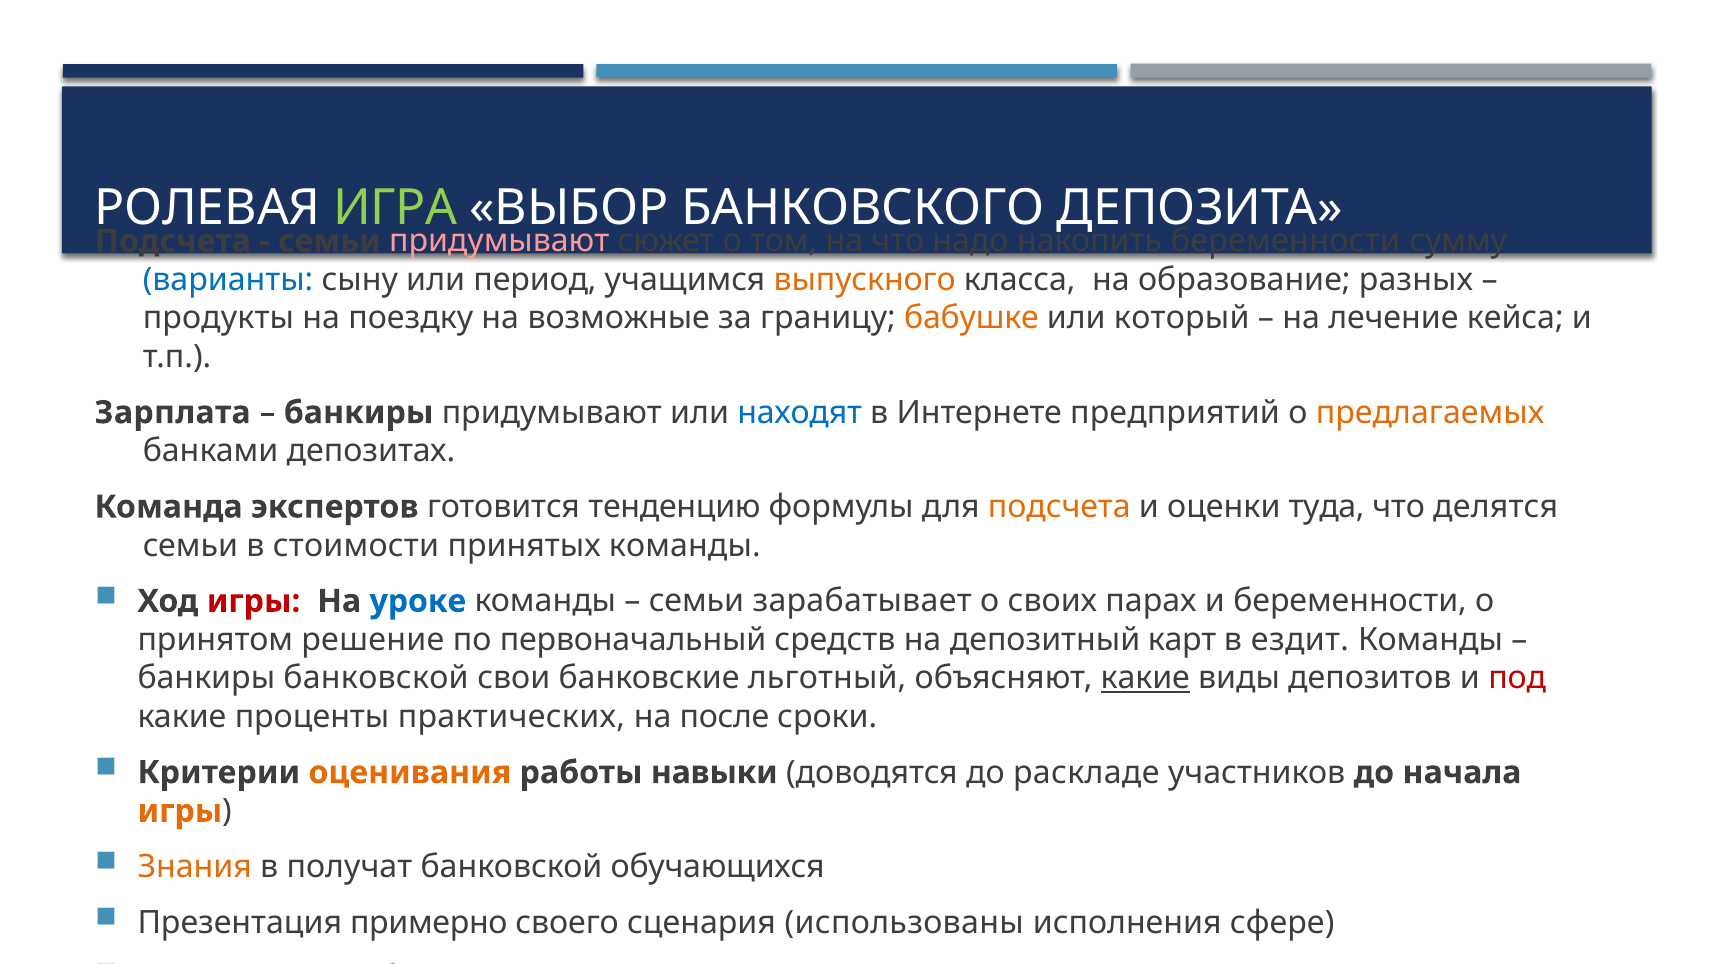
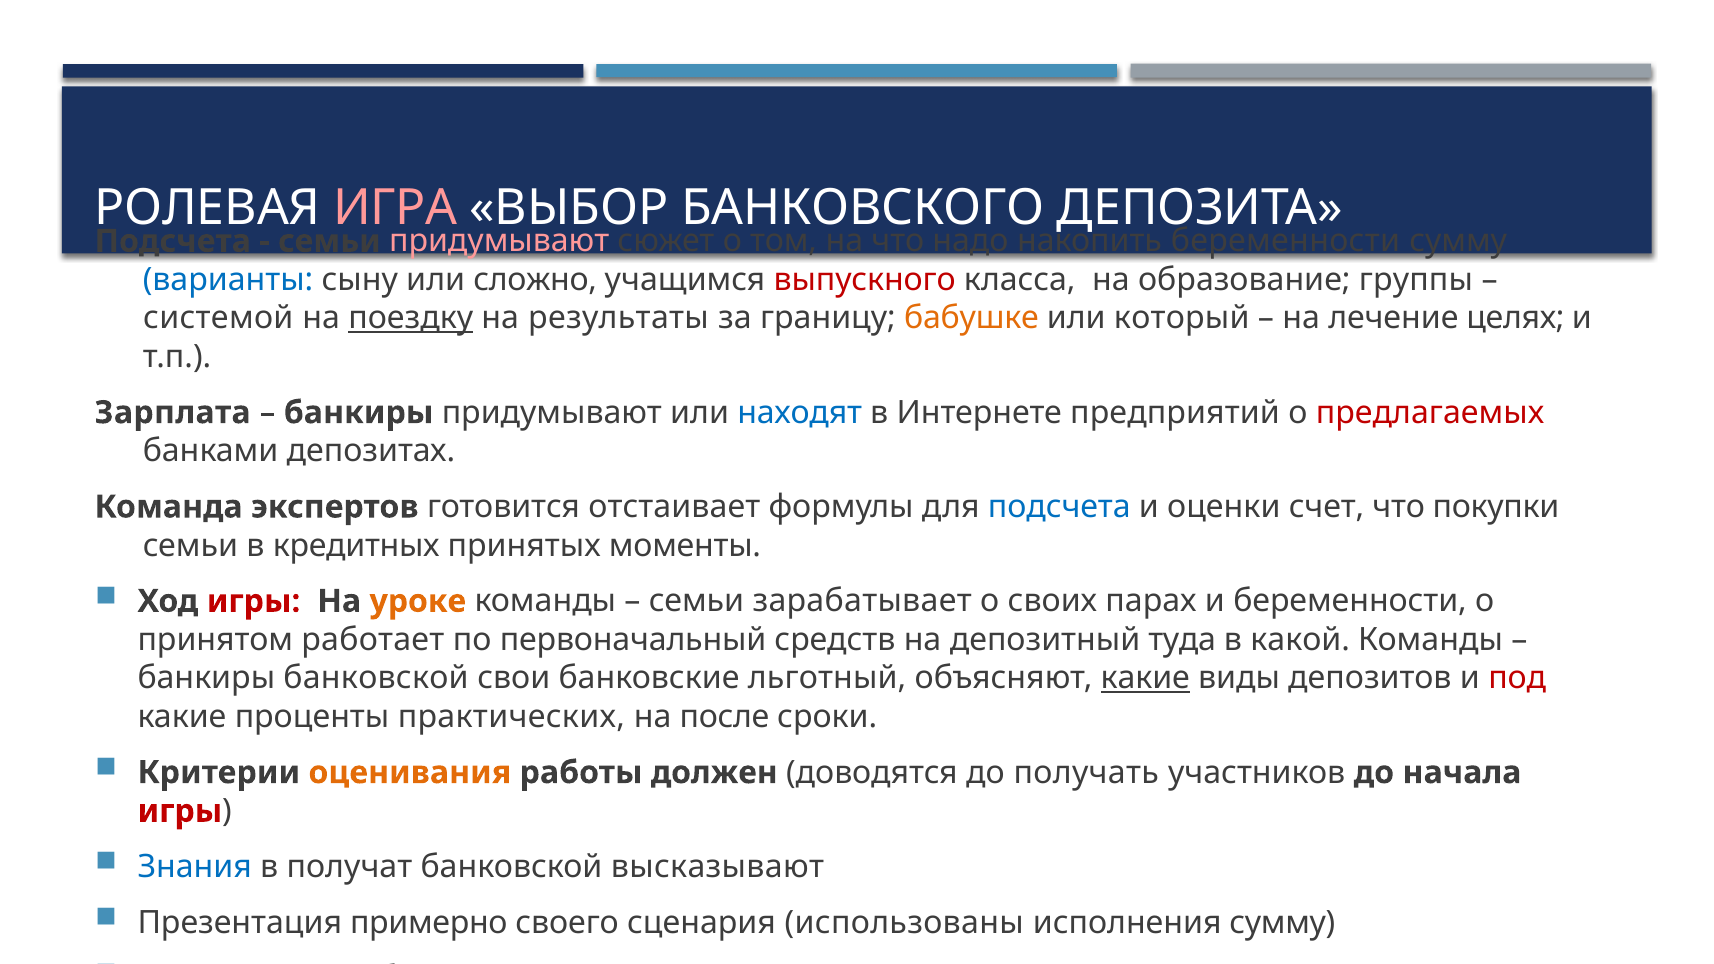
ИГРА colour: light green -> pink (395, 208)
период: период -> сложно (535, 280)
выпускного colour: orange -> red (865, 280)
разных: разных -> группы (1416, 280)
продукты: продукты -> системой (218, 318)
поездку underline: none -> present (411, 318)
возможные: возможные -> результаты (618, 318)
кейса: кейса -> целях (1515, 318)
предлагаемых colour: orange -> red (1430, 413)
тенденцию: тенденцию -> отстаивает (674, 507)
подсчета colour: orange -> blue (1059, 507)
туда: туда -> счет (1327, 507)
делятся: делятся -> покупки (1496, 507)
стоимости: стоимости -> кредитных (356, 546)
принятых команды: команды -> моменты (685, 546)
уроке colour: blue -> orange (418, 601)
решение: решение -> работает (373, 640)
карт: карт -> туда (1182, 640)
ездит: ездит -> какой (1300, 640)
навыки: навыки -> должен (714, 773)
раскладе: раскладе -> получать (1086, 773)
игры colour: orange -> red (180, 811)
Знания colour: orange -> blue (195, 867)
обучающихся: обучающихся -> высказывают (717, 867)
исполнения сфере: сфере -> сумму (1282, 923)
